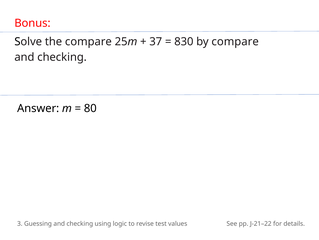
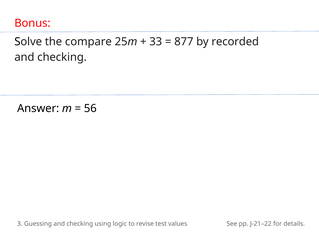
37: 37 -> 33 (156, 42)
830: 830 -> 877 (184, 42)
by compare: compare -> recorded (235, 42)
80: 80 -> 56 (90, 108)
